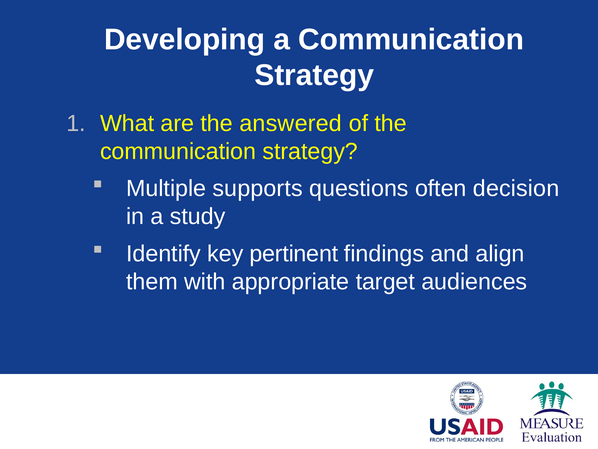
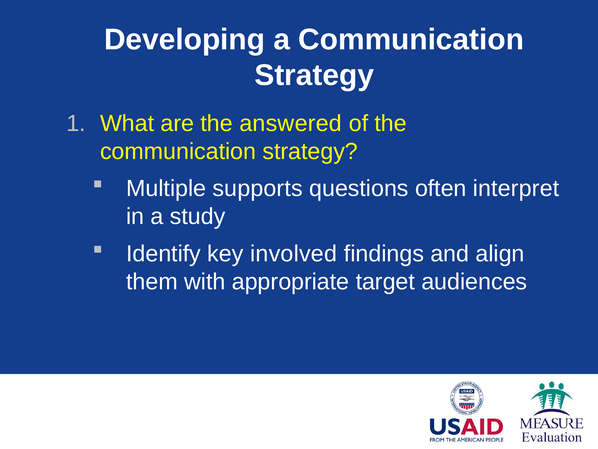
decision: decision -> interpret (516, 188)
pertinent: pertinent -> involved (294, 254)
